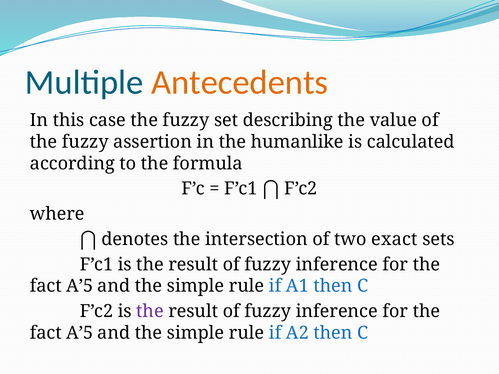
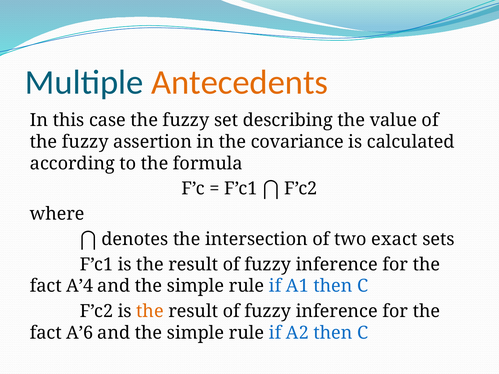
humanlike: humanlike -> covariance (297, 142)
A’5: A’5 -> A’4 (80, 286)
the colour: purple -> orange (150, 312)
A’5: A’5 -> A’6 (80, 333)
